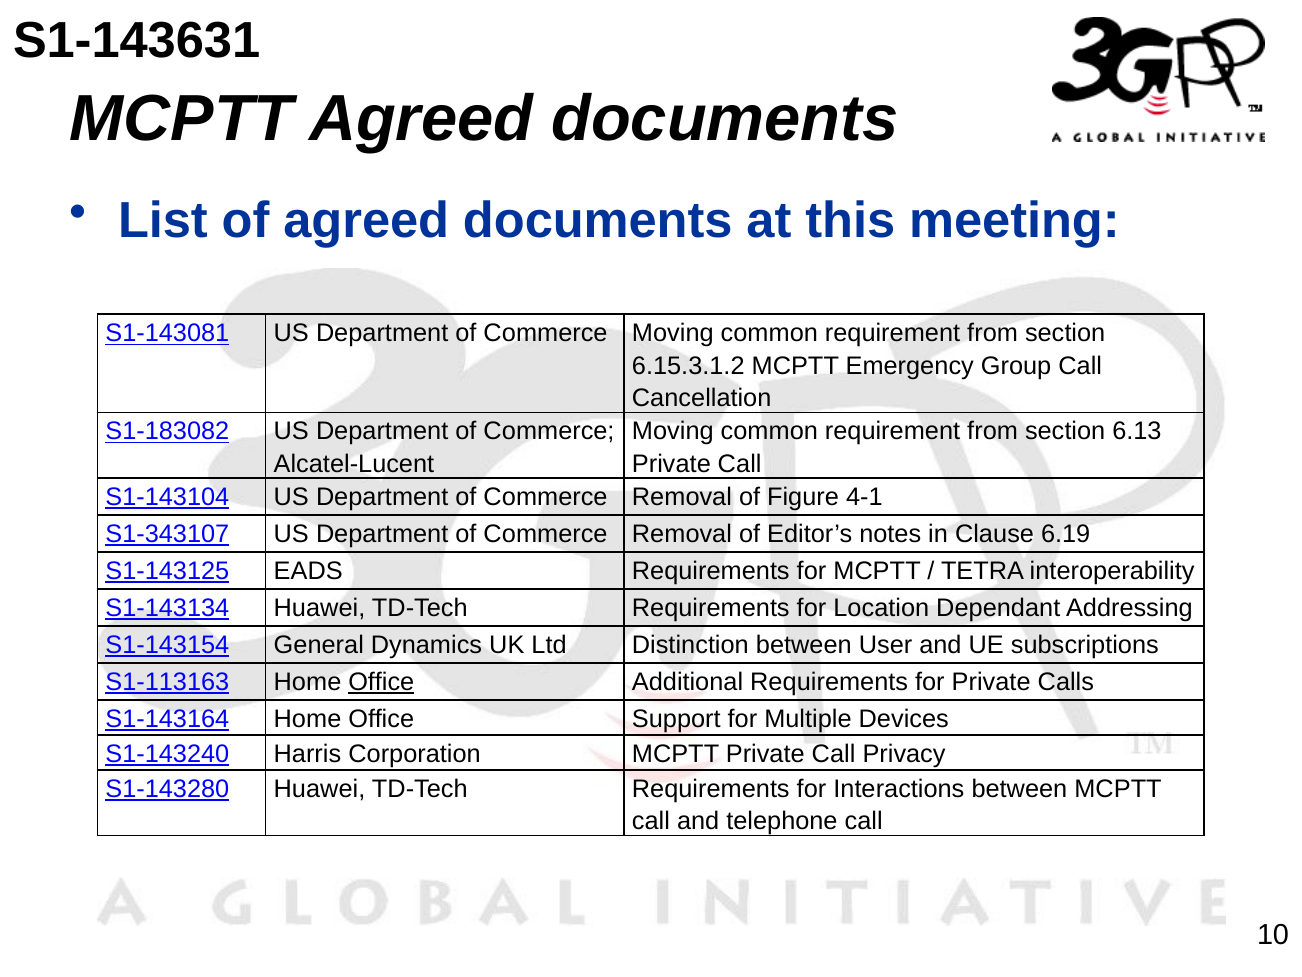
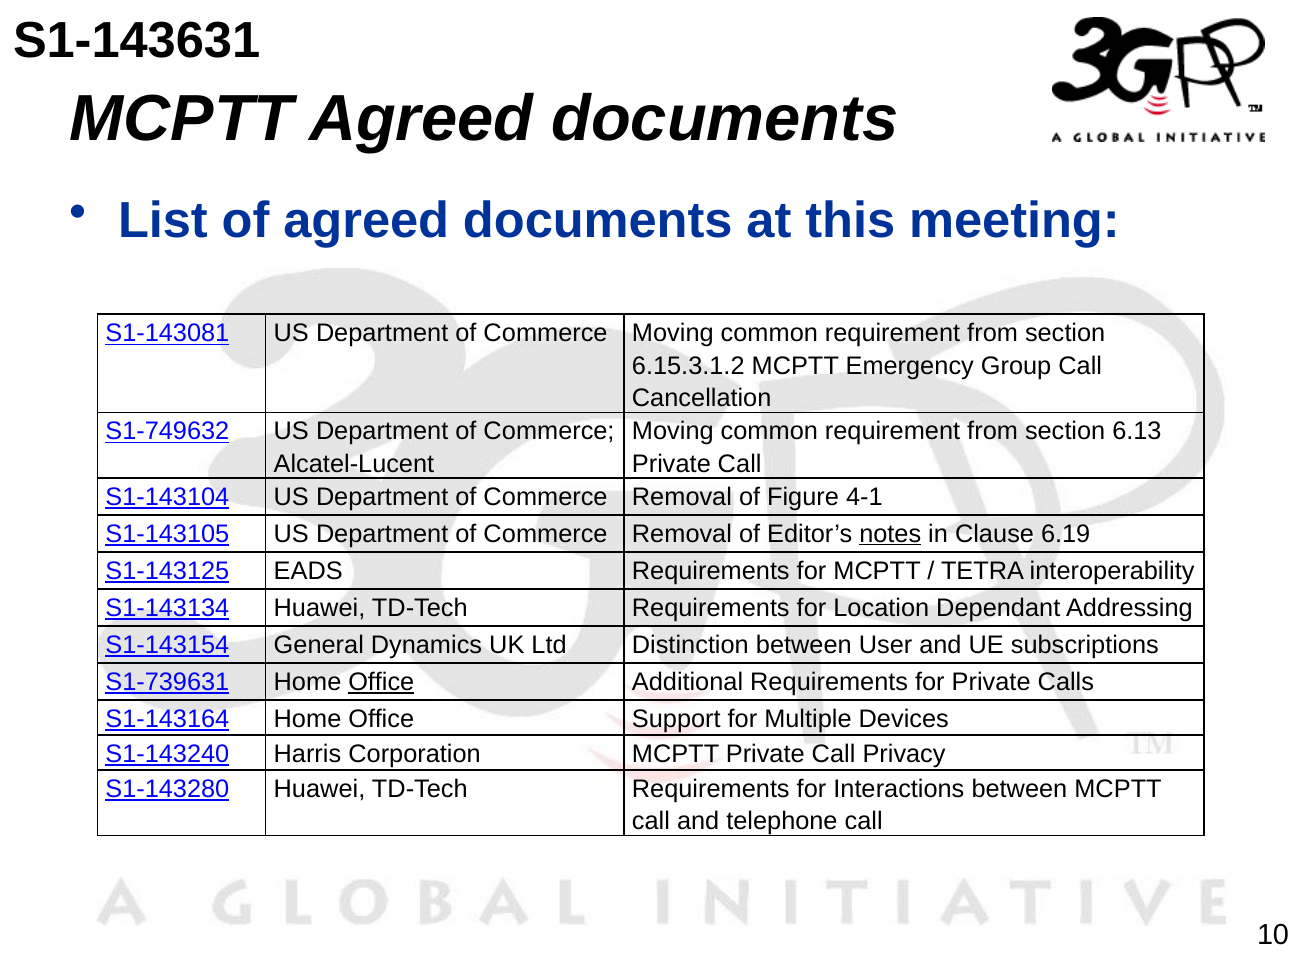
S1-183082: S1-183082 -> S1-749632 (167, 431)
S1-343107: S1-343107 -> S1-143105 (167, 534)
notes underline: none -> present (890, 534)
S1-113163: S1-113163 -> S1-739631 (167, 682)
